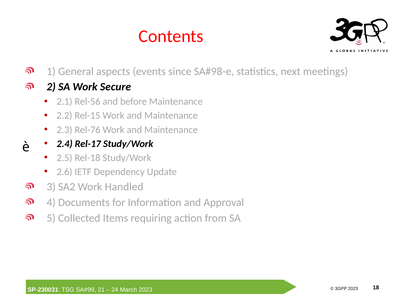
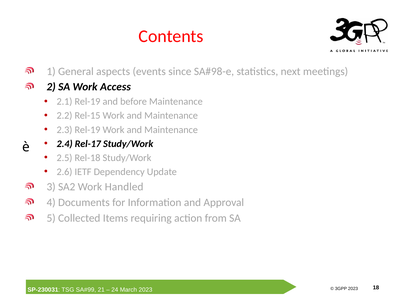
Secure: Secure -> Access (116, 87)
2.1 Rel-56: Rel-56 -> Rel-19 (87, 102)
2.3 Rel-76: Rel-76 -> Rel-19 (87, 130)
